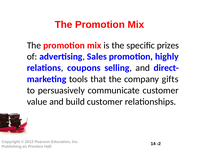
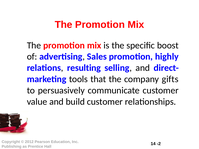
prizes: prizes -> boost (168, 45)
coupons: coupons -> resulting (84, 68)
